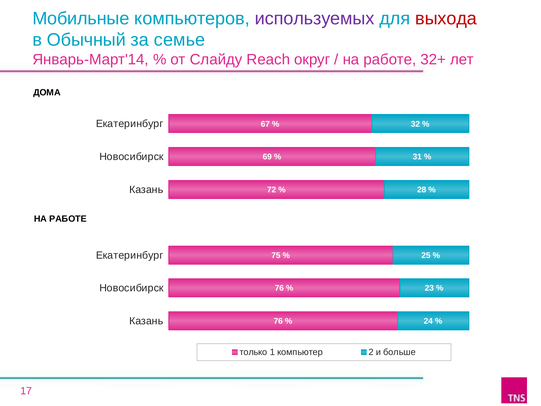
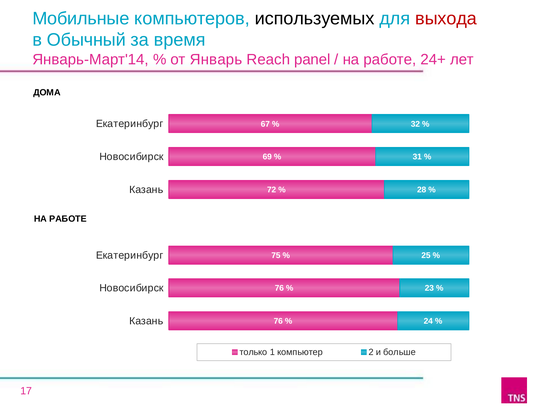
используемых colour: purple -> black (315, 18)
семье: семье -> время (180, 40)
Слайду: Слайду -> Январь (216, 60)
округ: округ -> panel (312, 60)
32+: 32+ -> 24+ (433, 60)
